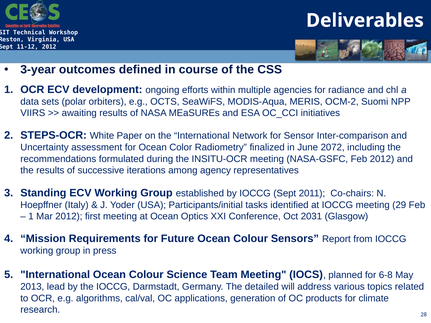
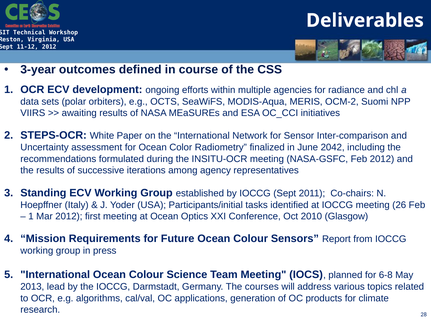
2072: 2072 -> 2042 (333, 148)
29: 29 -> 26 (399, 205)
2031: 2031 -> 2010 (311, 217)
detailed: detailed -> courses (262, 287)
